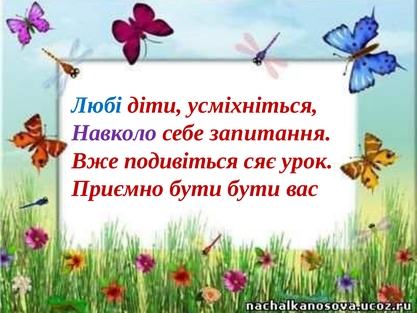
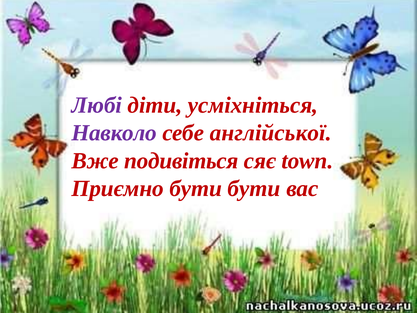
Любі colour: blue -> purple (97, 105)
запитання: запитання -> англійської (271, 133)
урок: урок -> town (307, 161)
